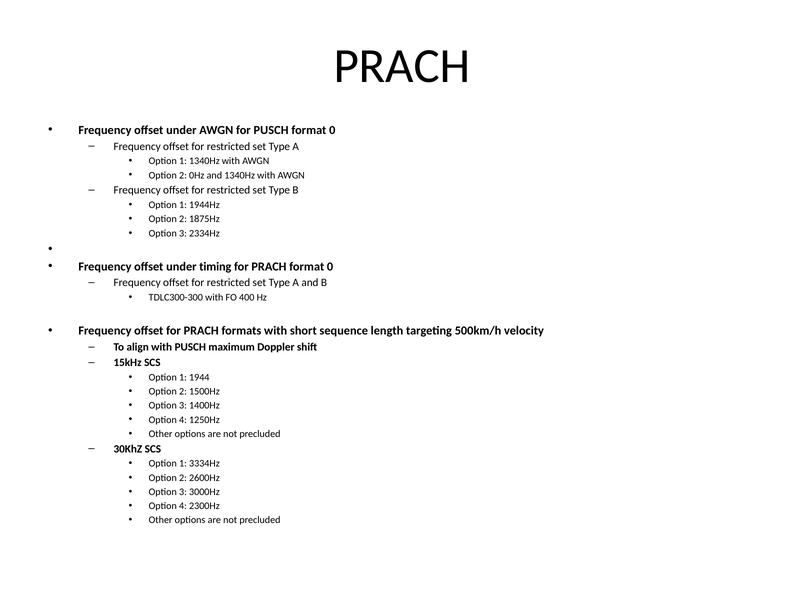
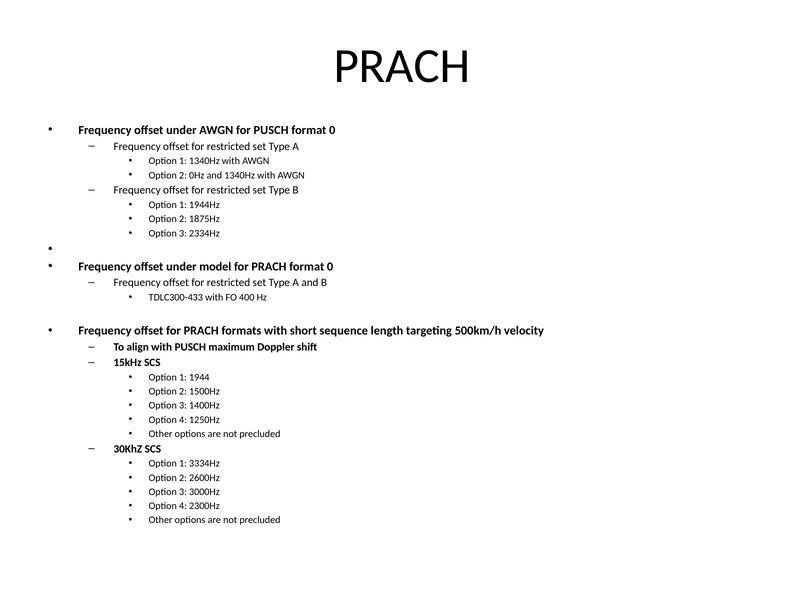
timing: timing -> model (215, 266)
TDLC300-300: TDLC300-300 -> TDLC300-433 (176, 297)
